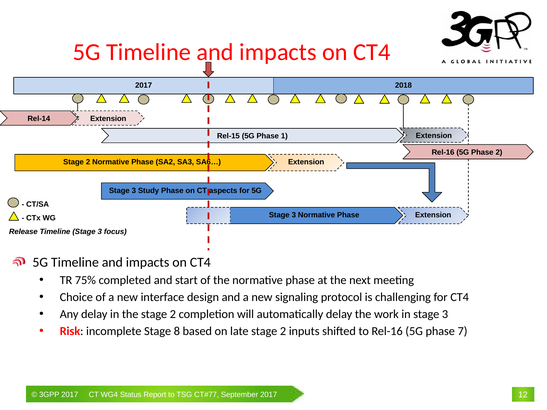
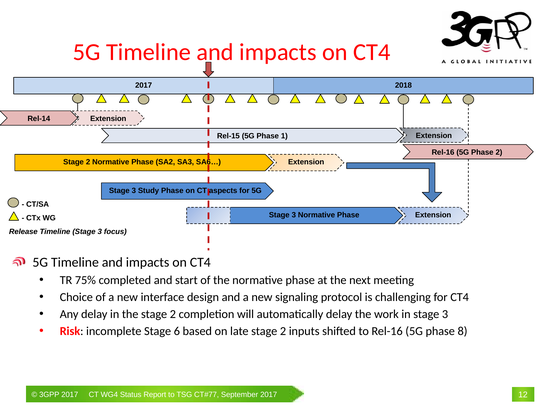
8: 8 -> 6 (177, 331)
7: 7 -> 8 (463, 331)
